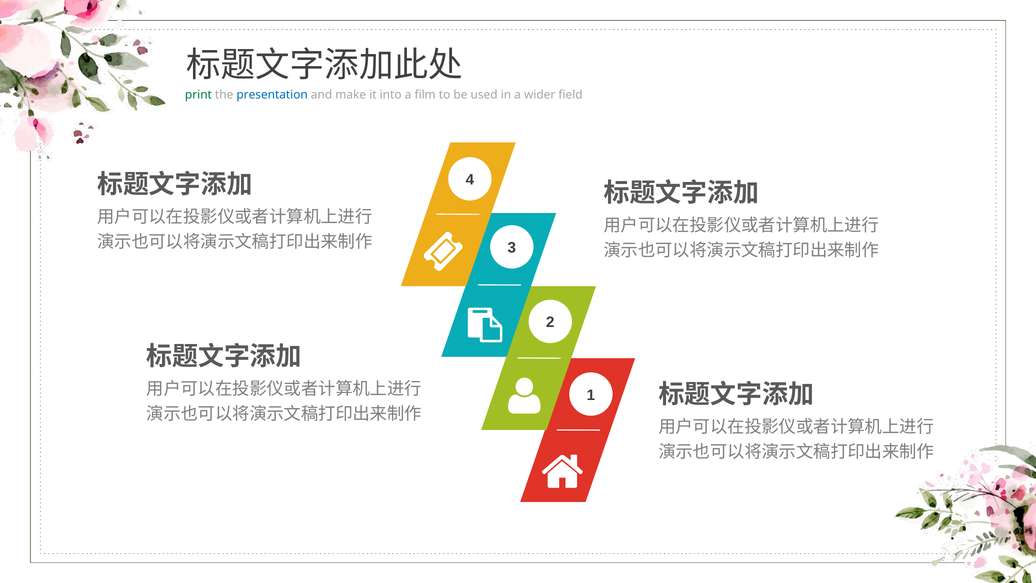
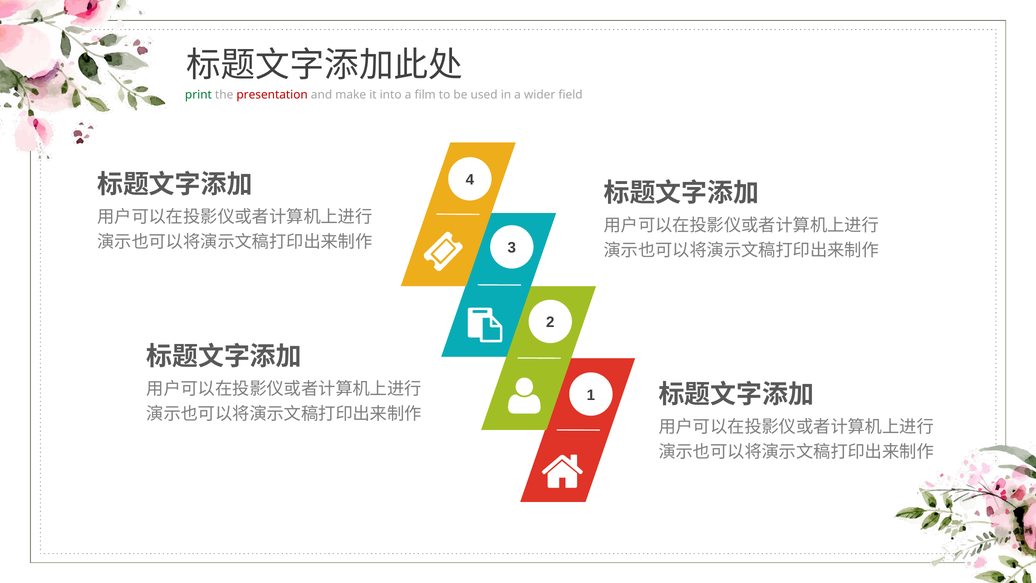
presentation colour: blue -> red (272, 95)
